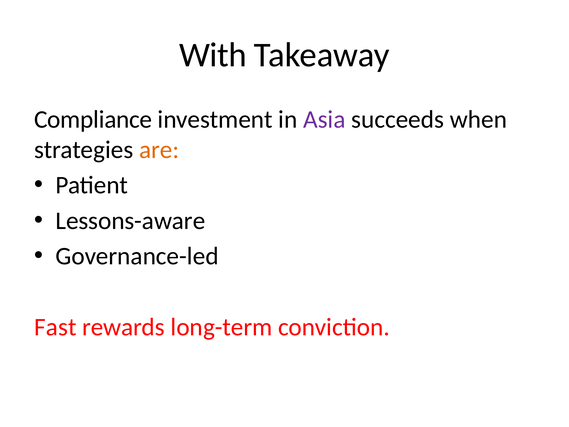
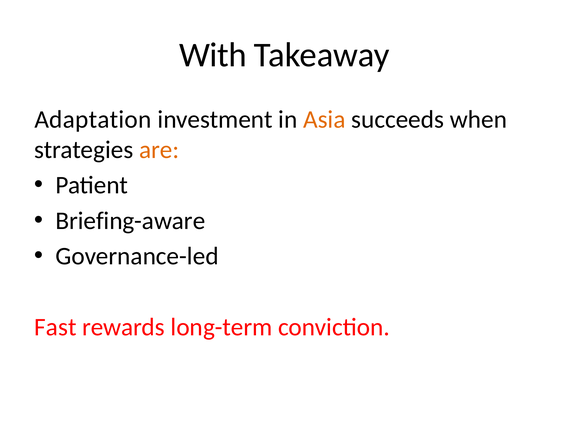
Compliance: Compliance -> Adaptation (93, 119)
Asia colour: purple -> orange (324, 119)
Lessons-aware: Lessons-aware -> Briefing-aware (130, 221)
